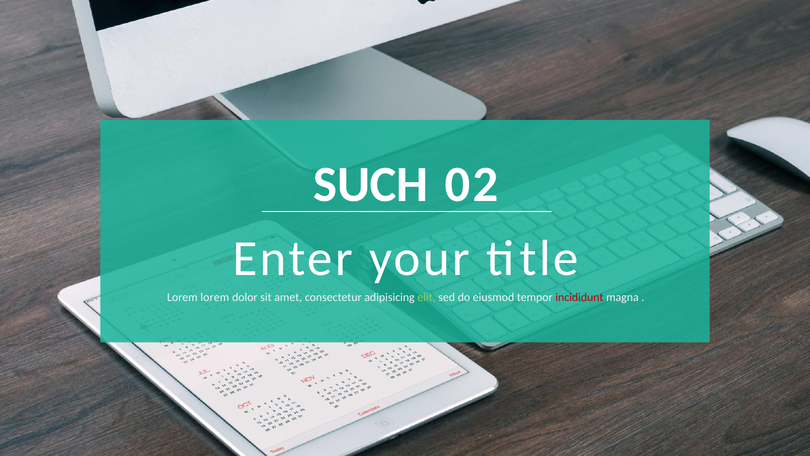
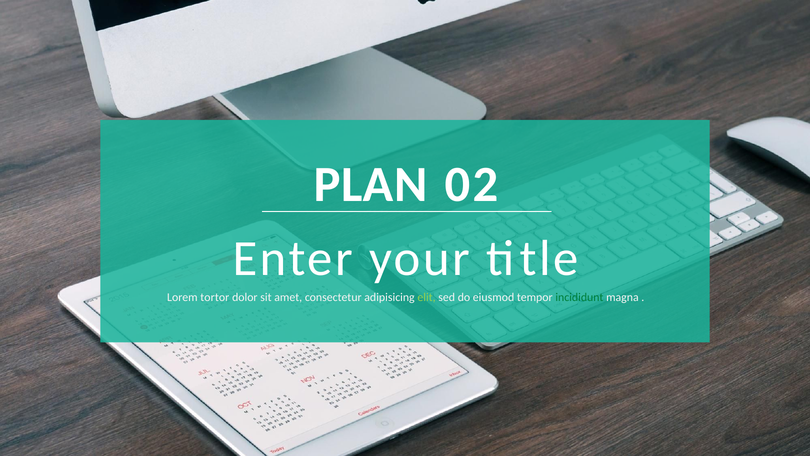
SUCH: SUCH -> PLAN (370, 185)
Lorem lorem: lorem -> tortor (215, 297)
incididunt colour: red -> green (579, 297)
